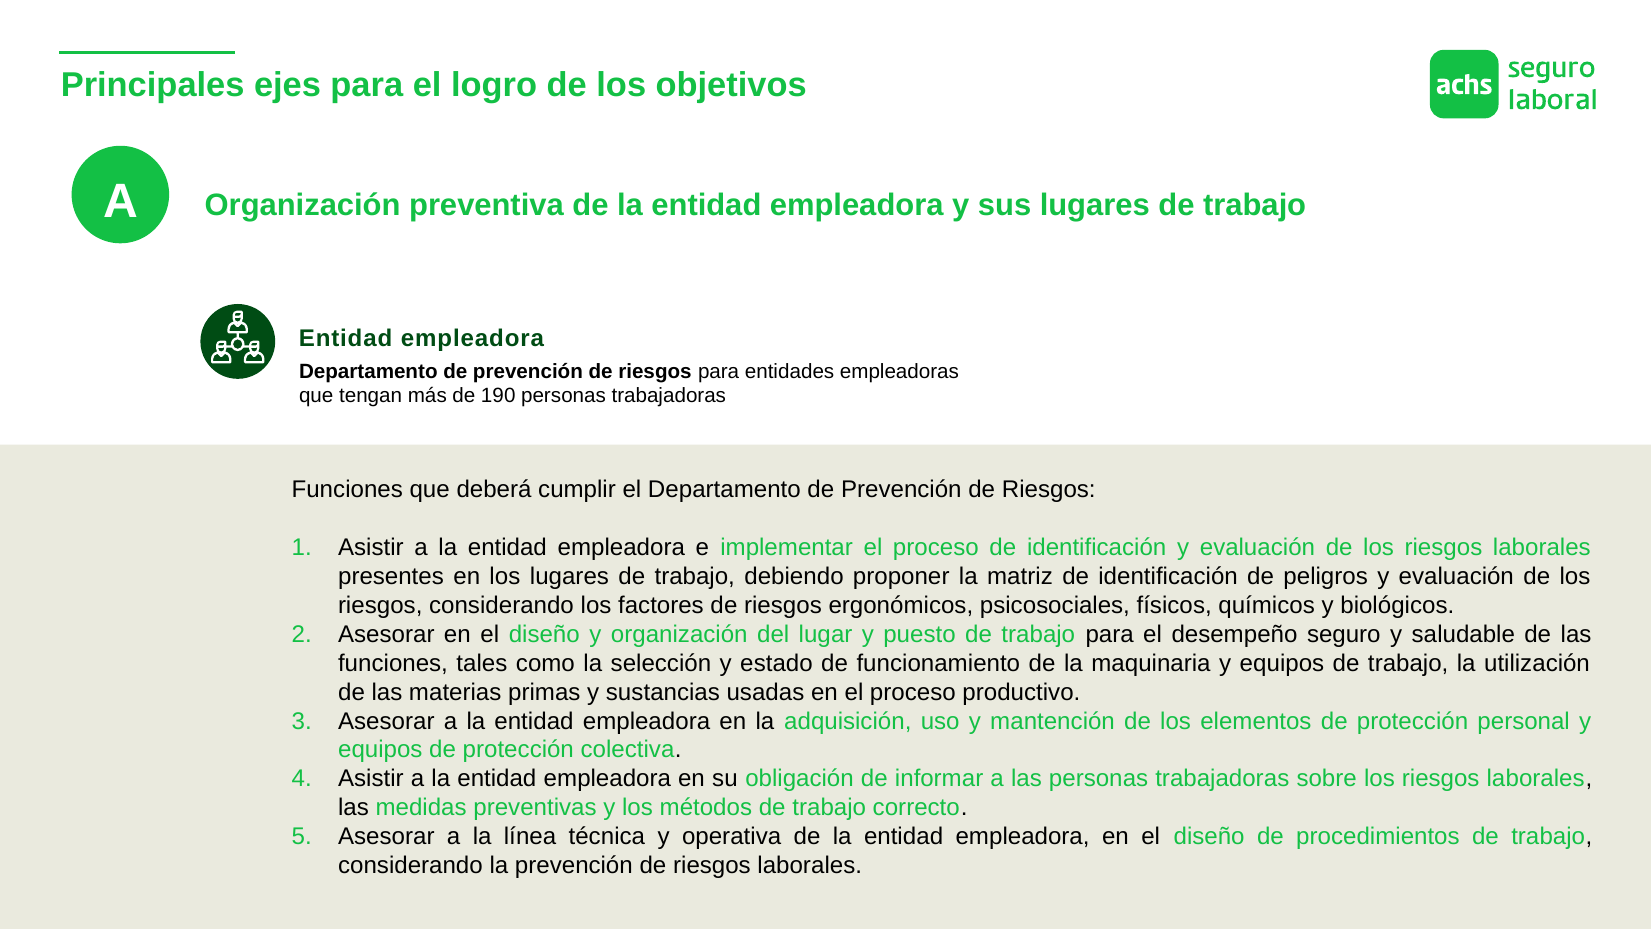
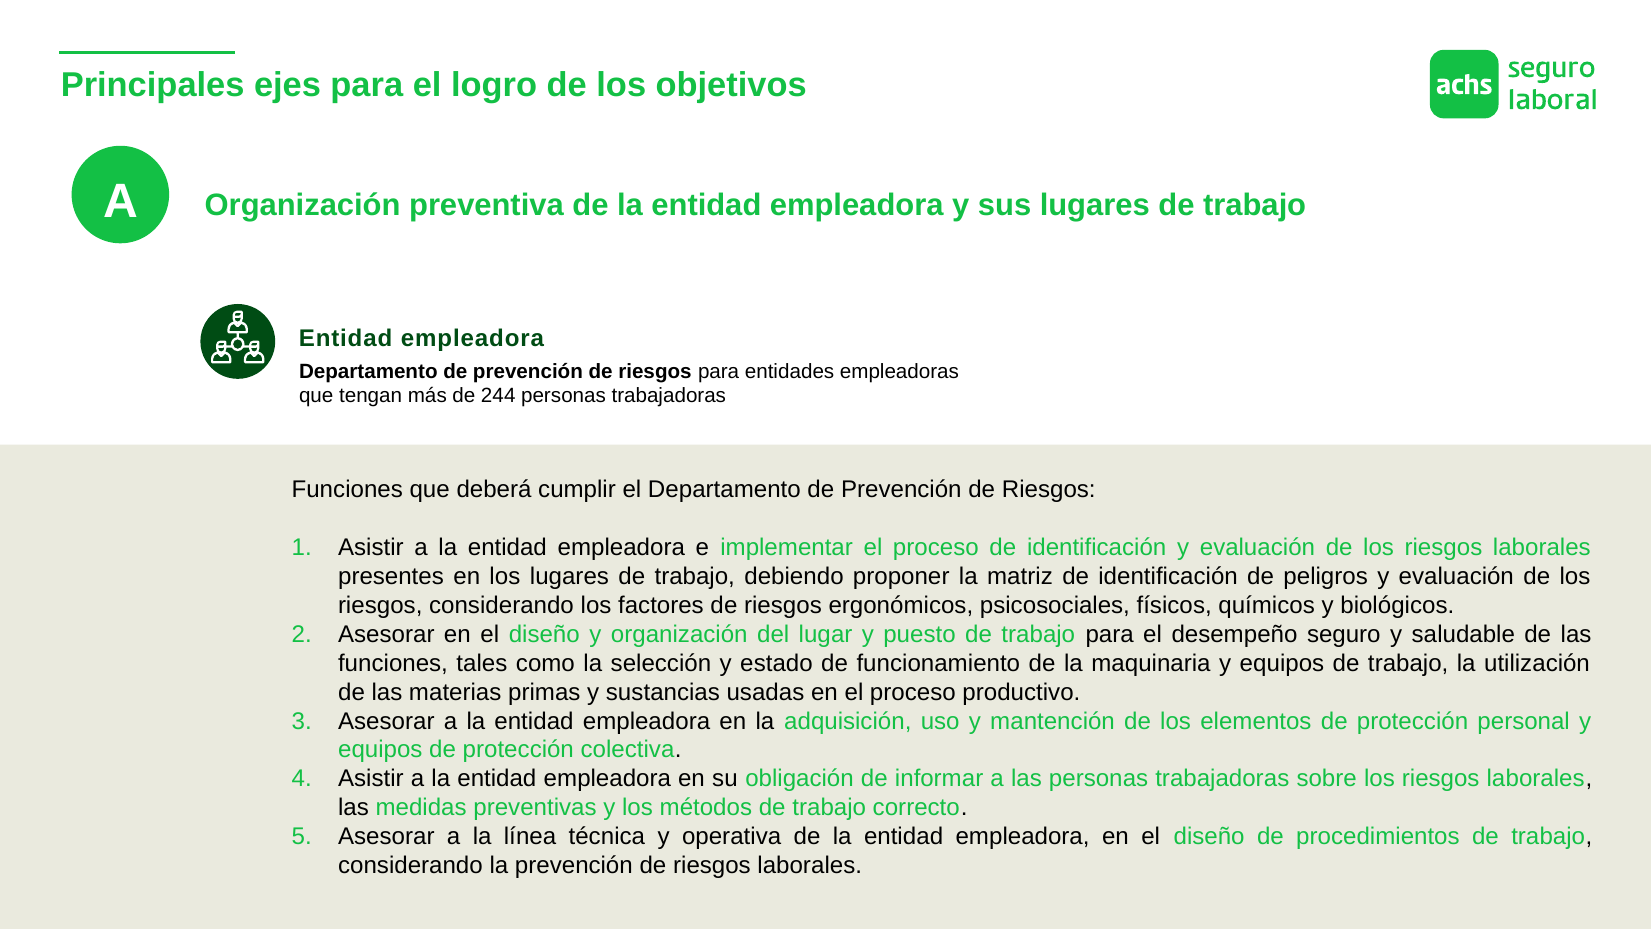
190: 190 -> 244 (498, 396)
